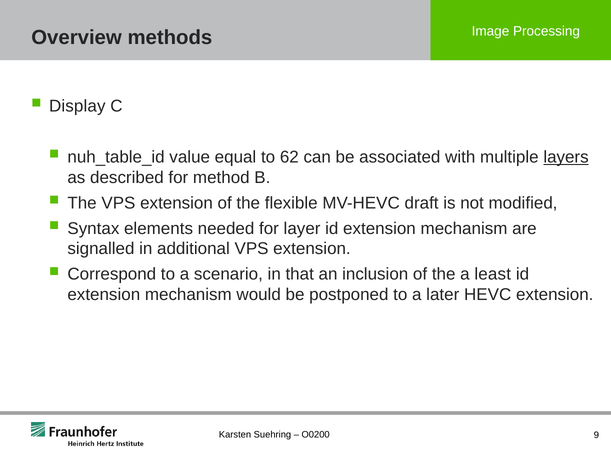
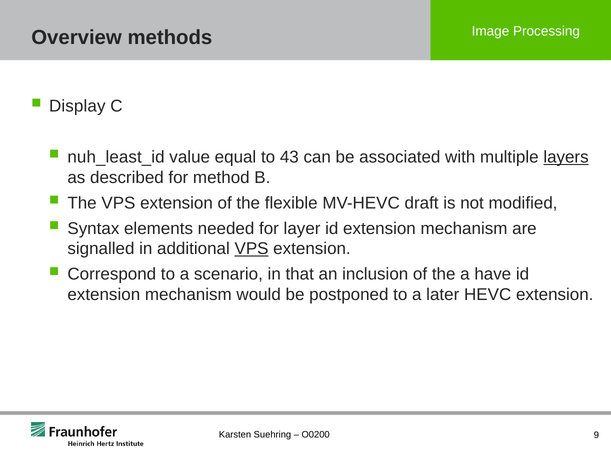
nuh_table_id: nuh_table_id -> nuh_least_id (116, 157)
62: 62 -> 43 (289, 157)
VPS underline: none -> present (252, 248)
least: least -> have (493, 274)
